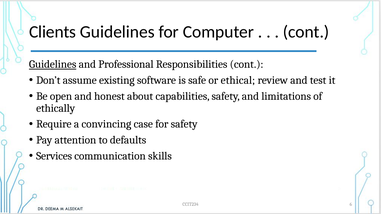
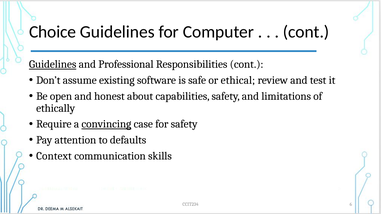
Clients: Clients -> Choice (53, 32)
convincing underline: none -> present (106, 124)
Services: Services -> Context (54, 156)
